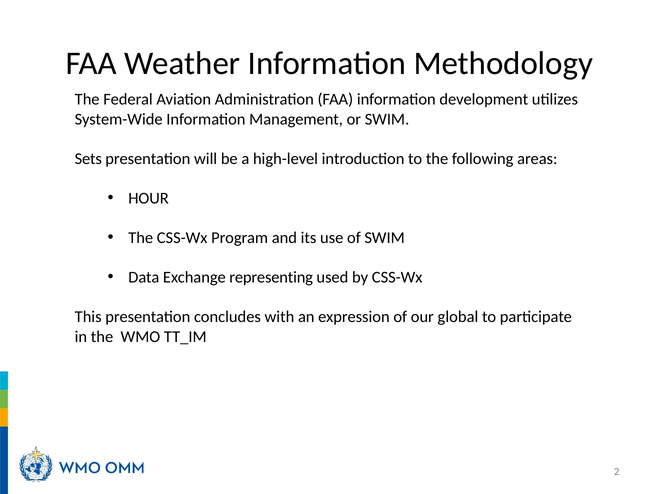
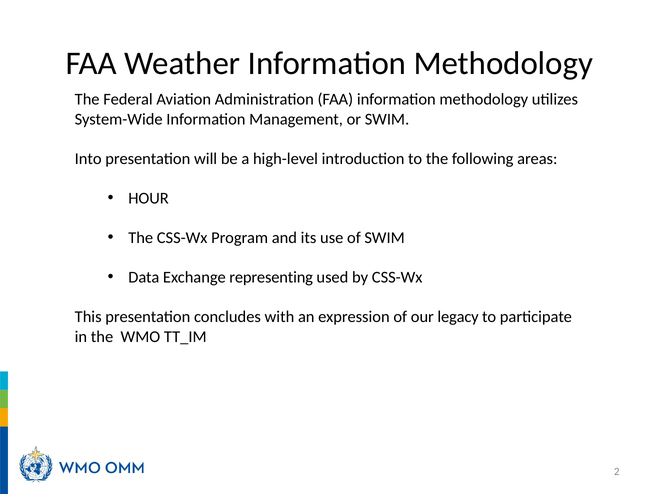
FAA information development: development -> methodology (484, 100)
Sets: Sets -> Into (88, 159)
global: global -> legacy (458, 317)
